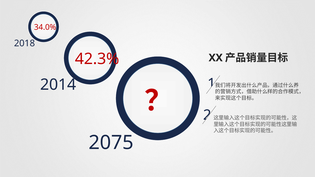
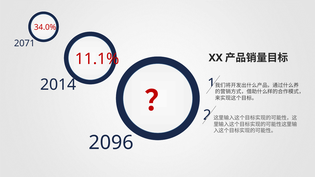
2018: 2018 -> 2071 (24, 43)
42.3%: 42.3% -> 11.1% (97, 59)
2075: 2075 -> 2096 (111, 143)
